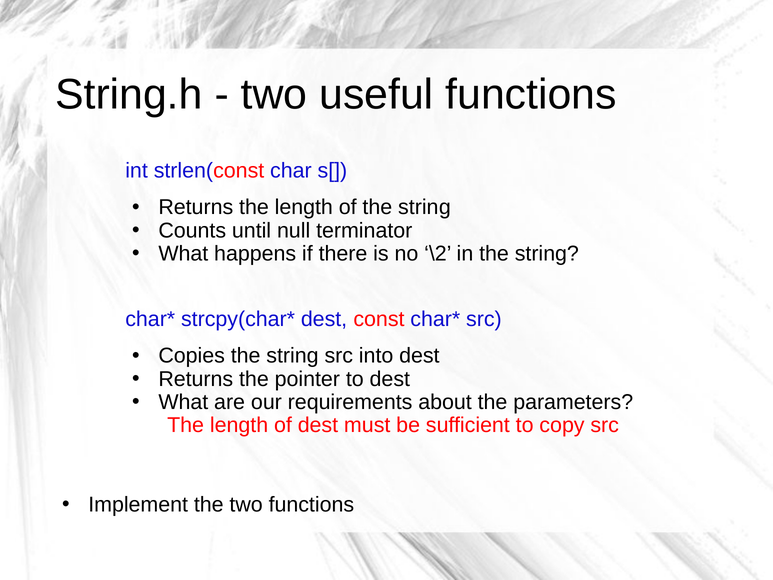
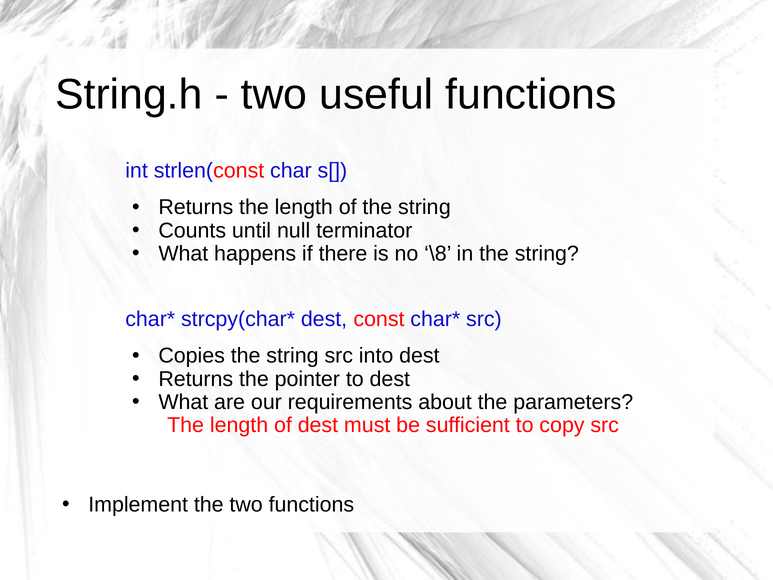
\2: \2 -> \8 (438, 253)
